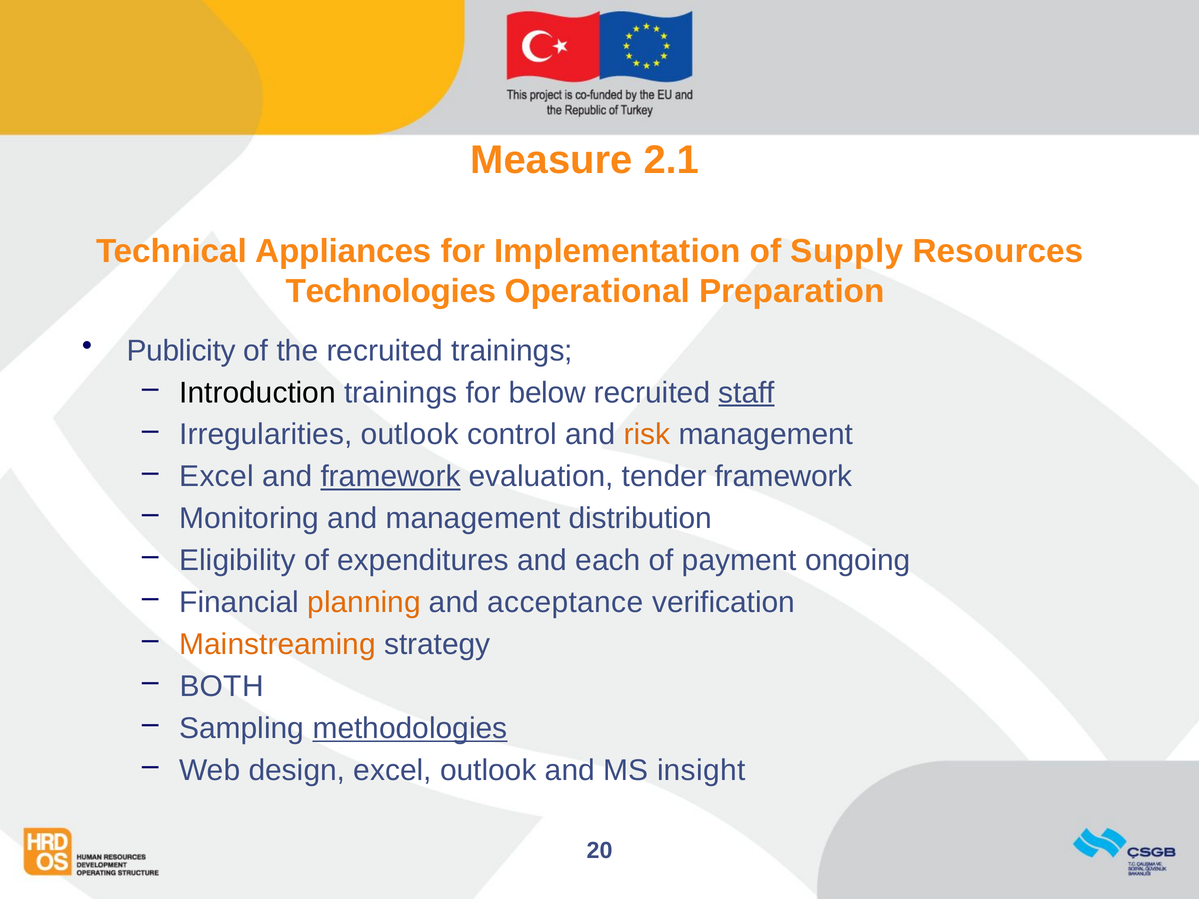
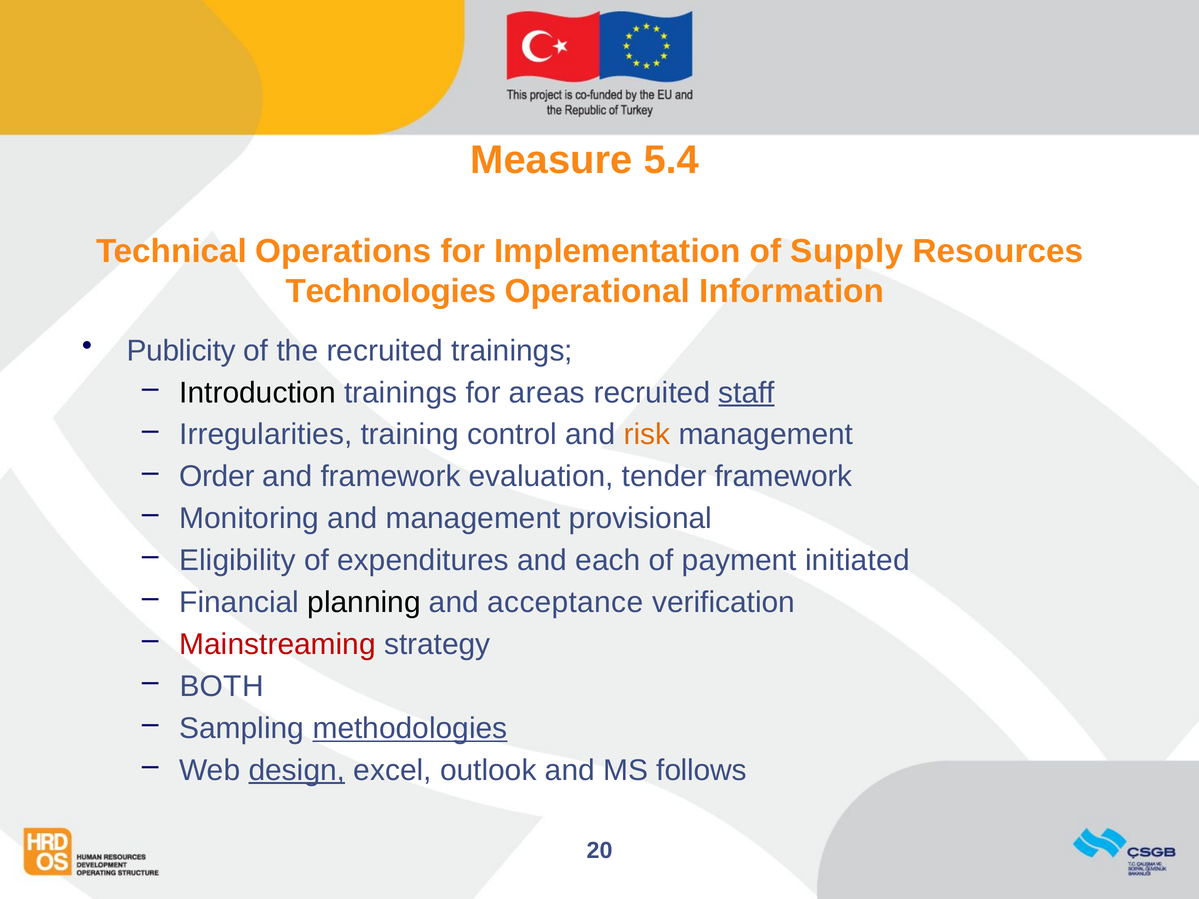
2.1: 2.1 -> 5.4 (671, 160)
Appliances: Appliances -> Operations (343, 251)
Preparation: Preparation -> Information (792, 291)
below: below -> areas (547, 393)
Irregularities outlook: outlook -> training (410, 435)
Excel: Excel -> Order (217, 477)
framework underline: present -> none (391, 477)
distribution: distribution -> provisional (640, 519)
ongoing: ongoing -> initiated (857, 561)
planning colour: orange -> black (364, 603)
Mainstreaming colour: orange -> red (278, 645)
design underline: none -> present (297, 770)
insight: insight -> follows (701, 770)
